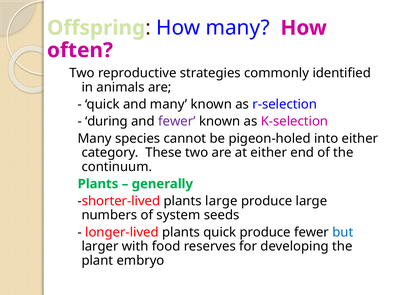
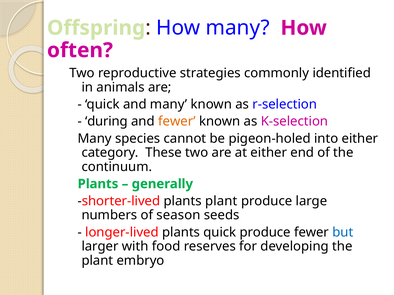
fewer colour: purple -> orange (177, 122)
plants large: large -> plant (221, 201)
system: system -> season (178, 215)
